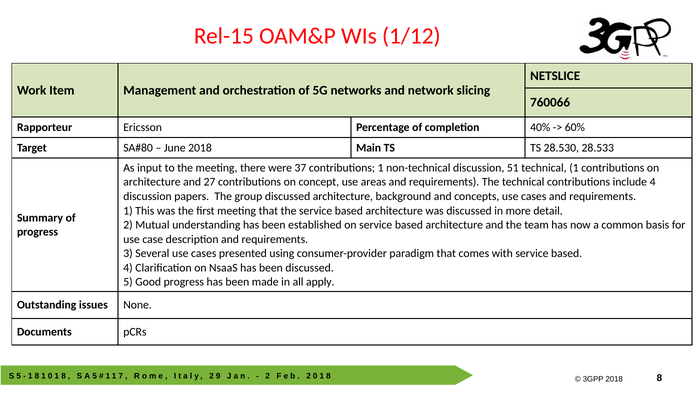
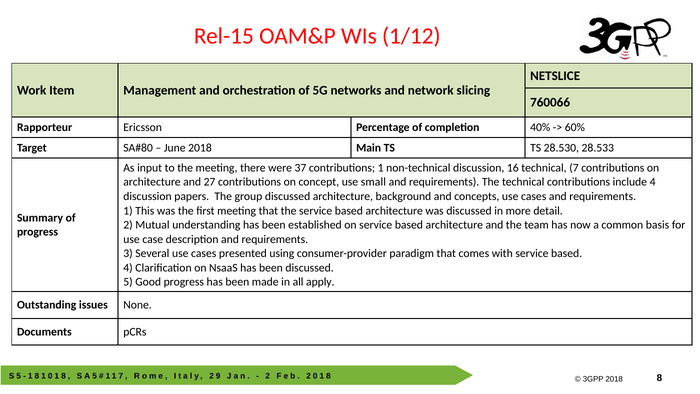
51: 51 -> 16 (513, 168)
technical 1: 1 -> 7 (574, 168)
areas: areas -> small (373, 182)
